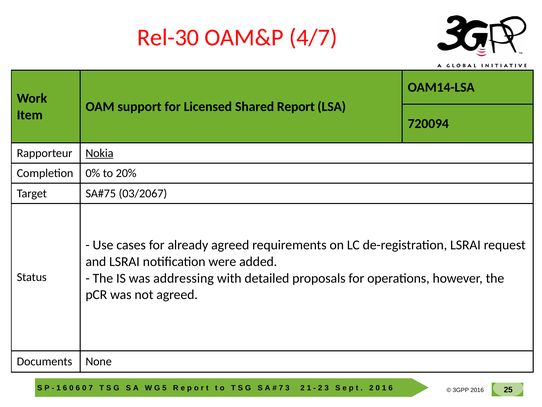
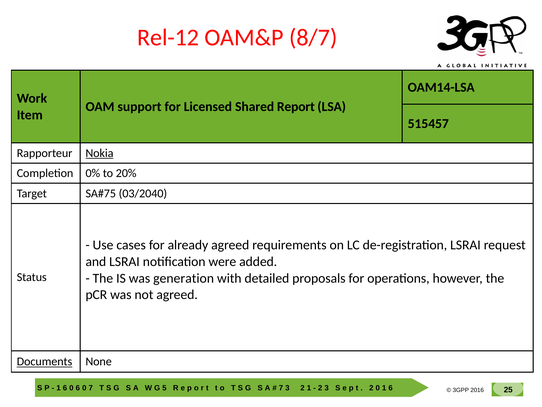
Rel-30: Rel-30 -> Rel-12 (168, 37)
4/7: 4/7 -> 8/7 (313, 37)
720094: 720094 -> 515457 (428, 124)
03/2067: 03/2067 -> 03/2040 (143, 193)
addressing: addressing -> generation (184, 278)
Documents underline: none -> present (45, 361)
